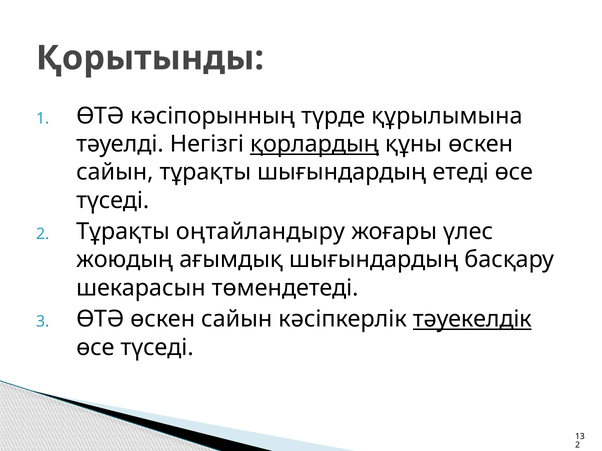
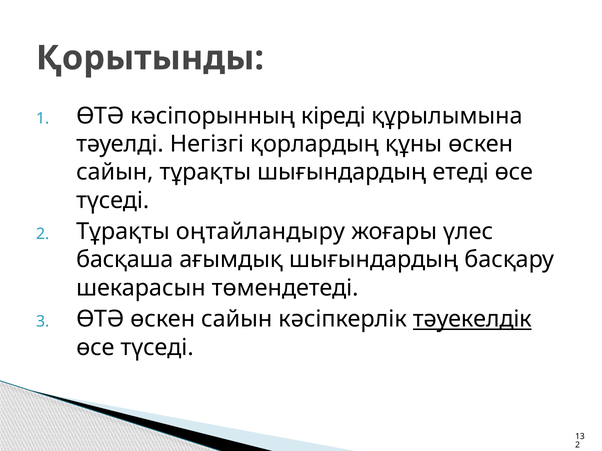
түрде: түрде -> кіреді (333, 116)
қорлардың underline: present -> none (315, 144)
жоюдың: жоюдың -> басқаша (125, 260)
